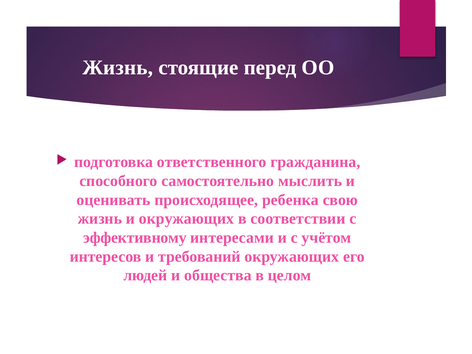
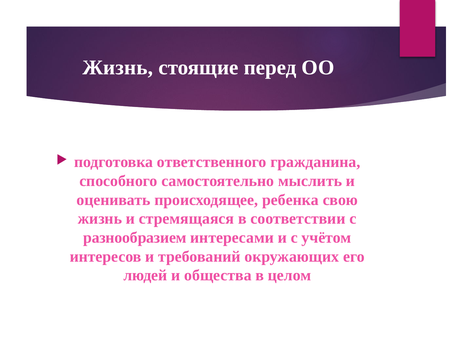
и окружающих: окружающих -> стремящаяся (187, 219)
эффективному: эффективному -> разнообразием (135, 238)
